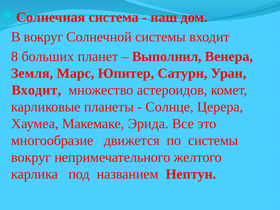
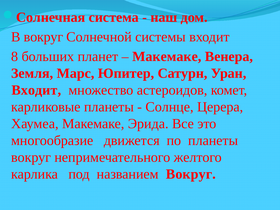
Выполнил: Выполнил -> Макемаке (167, 57)
по системы: системы -> планеты (213, 141)
названием Нептун: Нептун -> Вокруг (191, 174)
